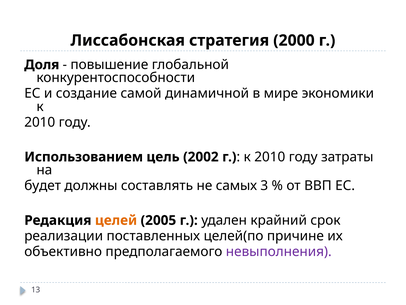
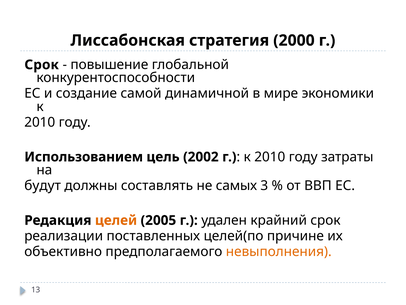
Доля: Доля -> Срок (42, 65)
будет: будет -> будут (43, 185)
невыполнения colour: purple -> orange (279, 251)
